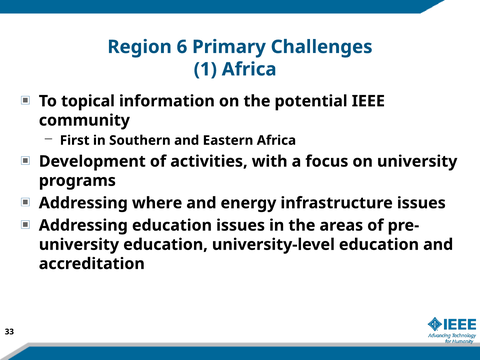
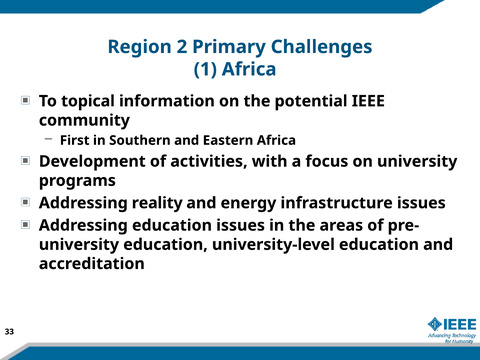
6: 6 -> 2 (182, 47)
where: where -> reality (157, 203)
